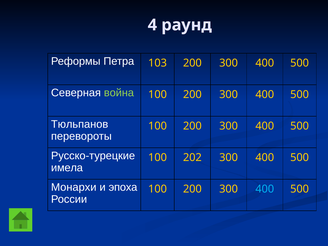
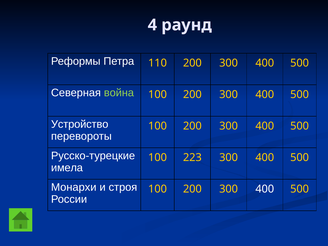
103: 103 -> 110 (158, 63)
Тюльпанов: Тюльпанов -> Устройство (80, 124)
202: 202 -> 223 (192, 157)
эпоха: эпоха -> строя (123, 187)
400 colour: light blue -> white (265, 189)
